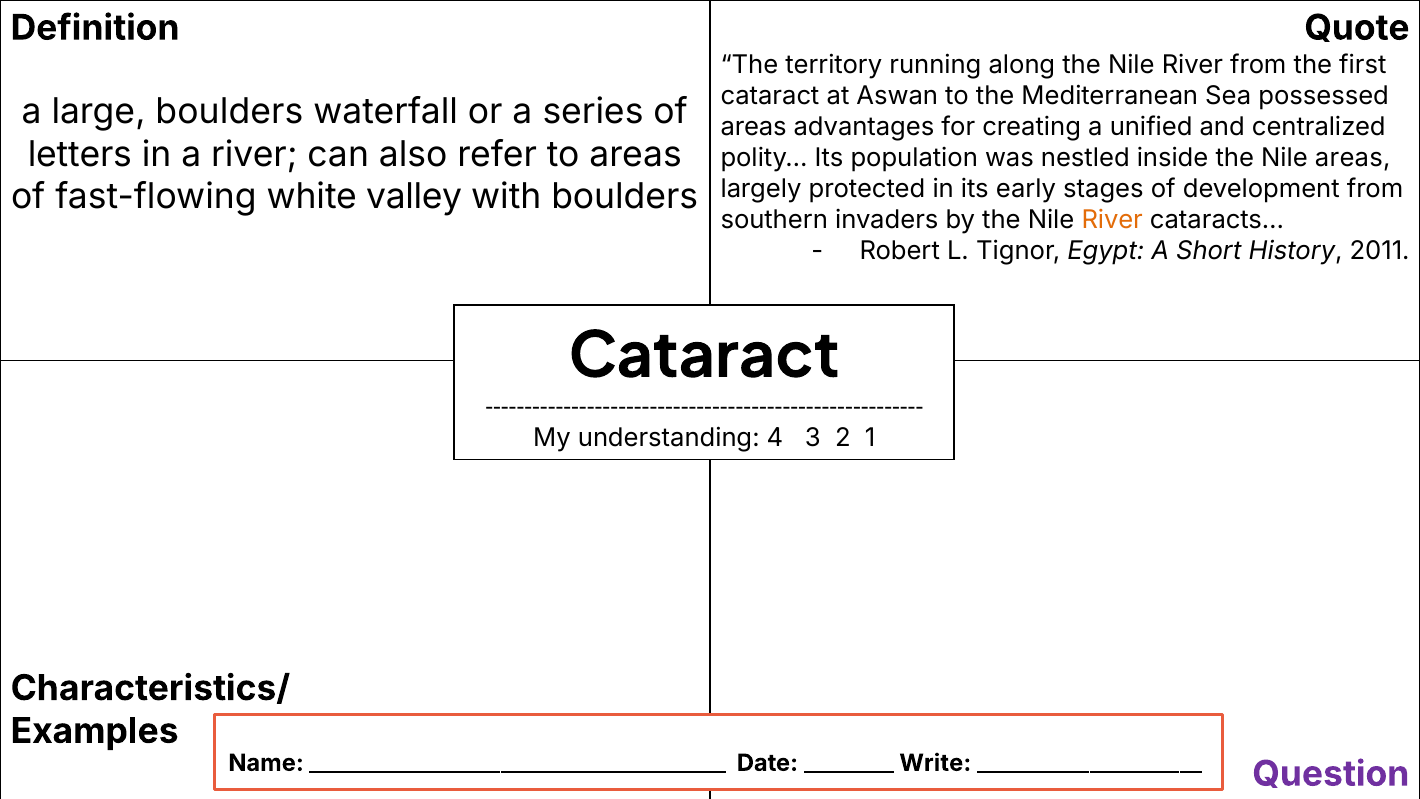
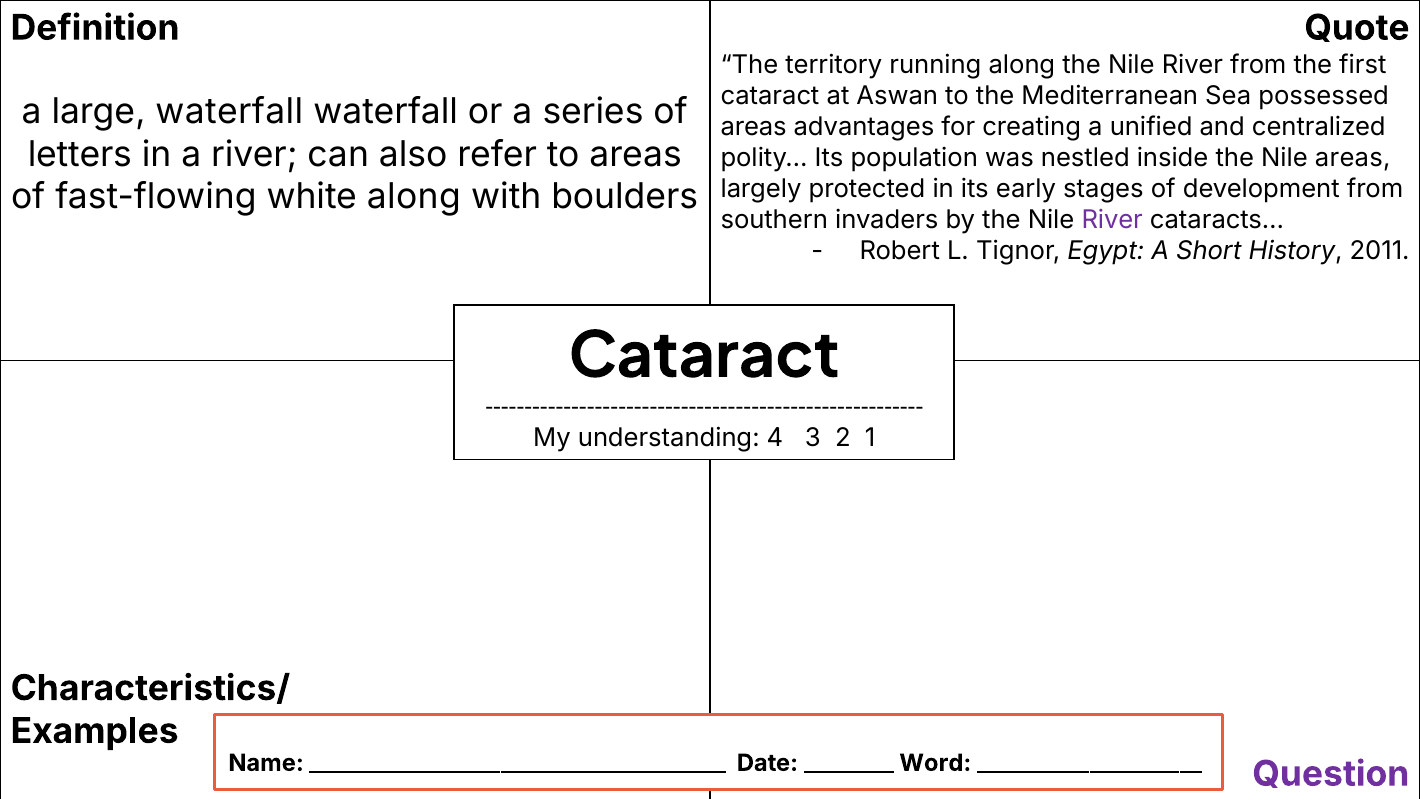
large boulders: boulders -> waterfall (229, 111)
white valley: valley -> along (414, 197)
River colour: orange -> purple (1112, 220)
Write: Write -> Word (935, 763)
